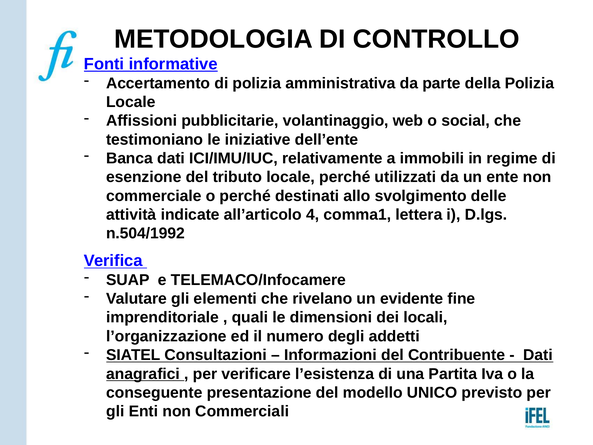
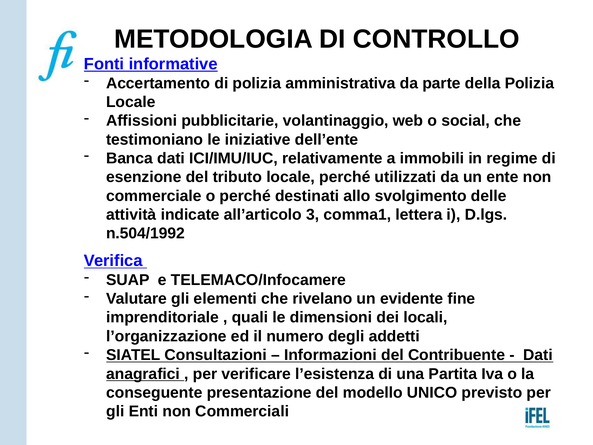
4: 4 -> 3 (313, 215)
